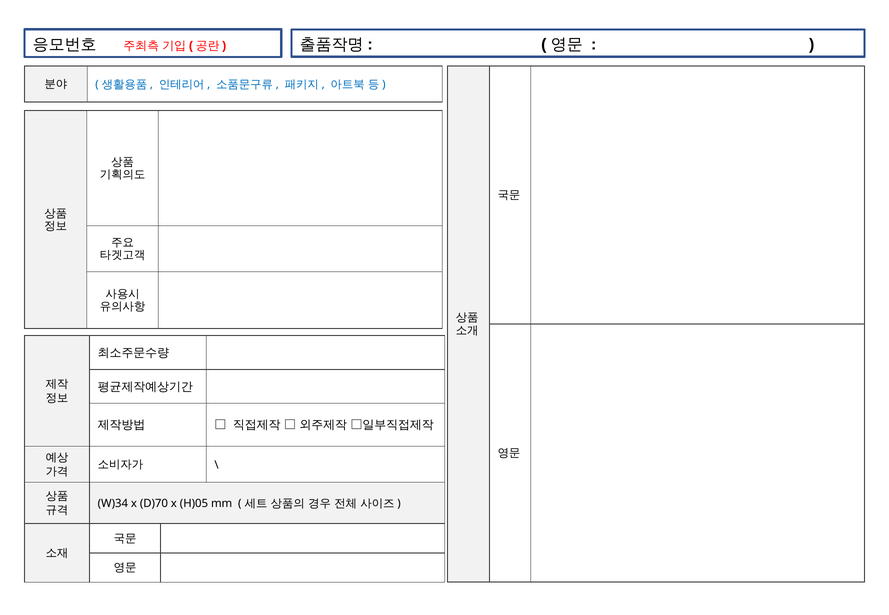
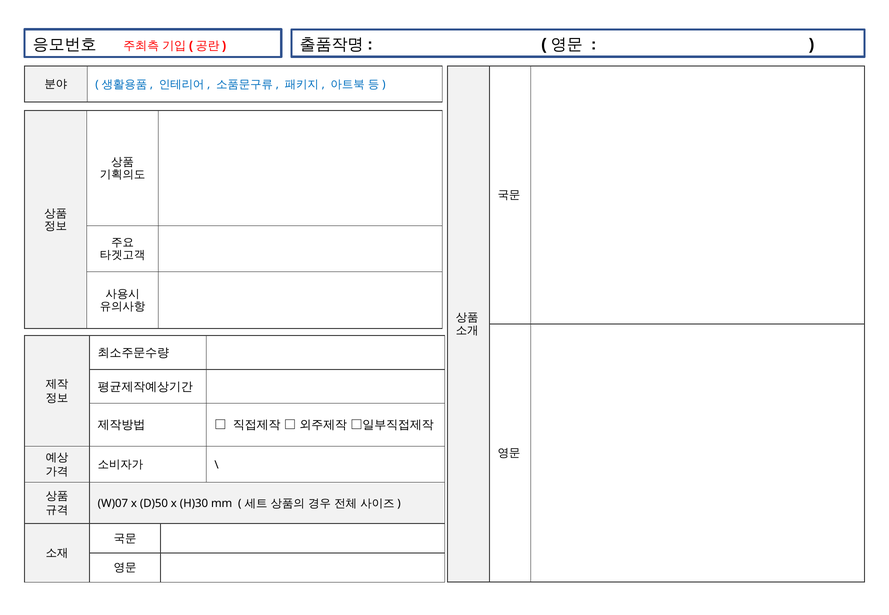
W)34: W)34 -> W)07 (113, 504)
D)70: D)70 -> D)50 (154, 504)
H)05: H)05 -> H)30 (194, 504)
